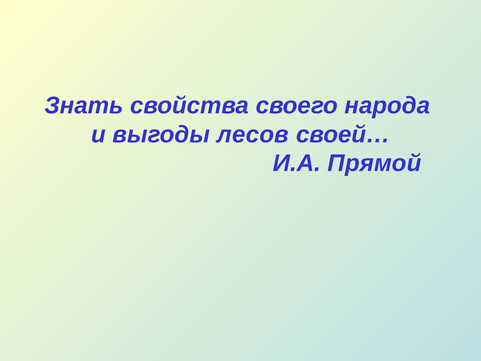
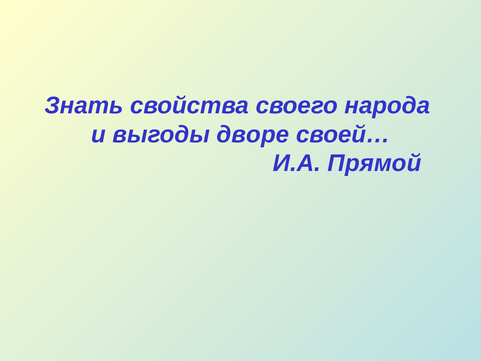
лесов: лесов -> дворе (253, 134)
